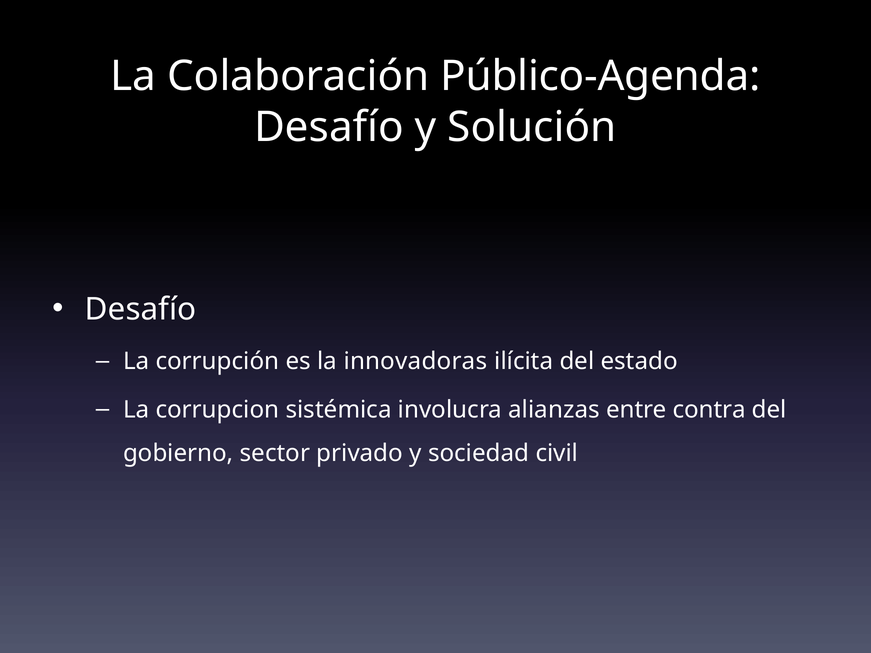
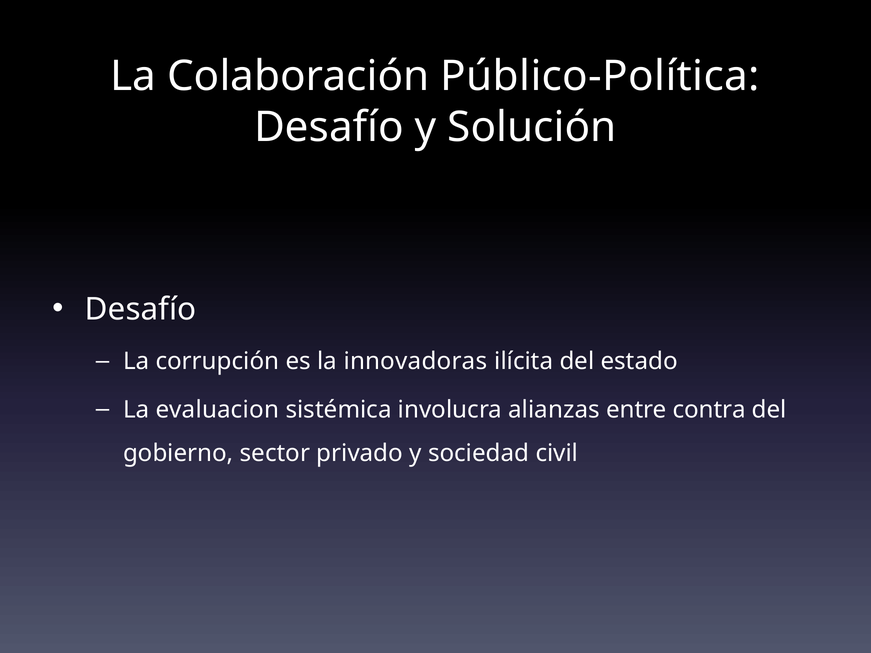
Público-Agenda: Público-Agenda -> Público-Política (600, 76)
corrupcion: corrupcion -> evaluacion (217, 410)
